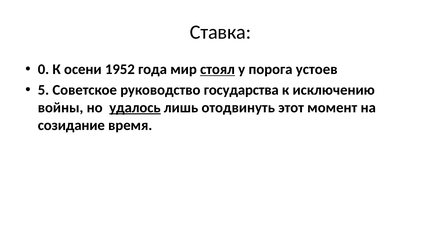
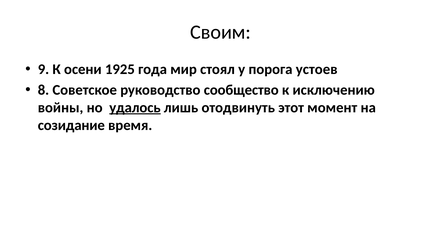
Ставка: Ставка -> Своим (220, 32)
0: 0 -> 9 (43, 69)
1952: 1952 -> 1925 (120, 69)
стоял underline: present -> none (218, 69)
5: 5 -> 8 (43, 90)
государства: государства -> сообщество (241, 90)
